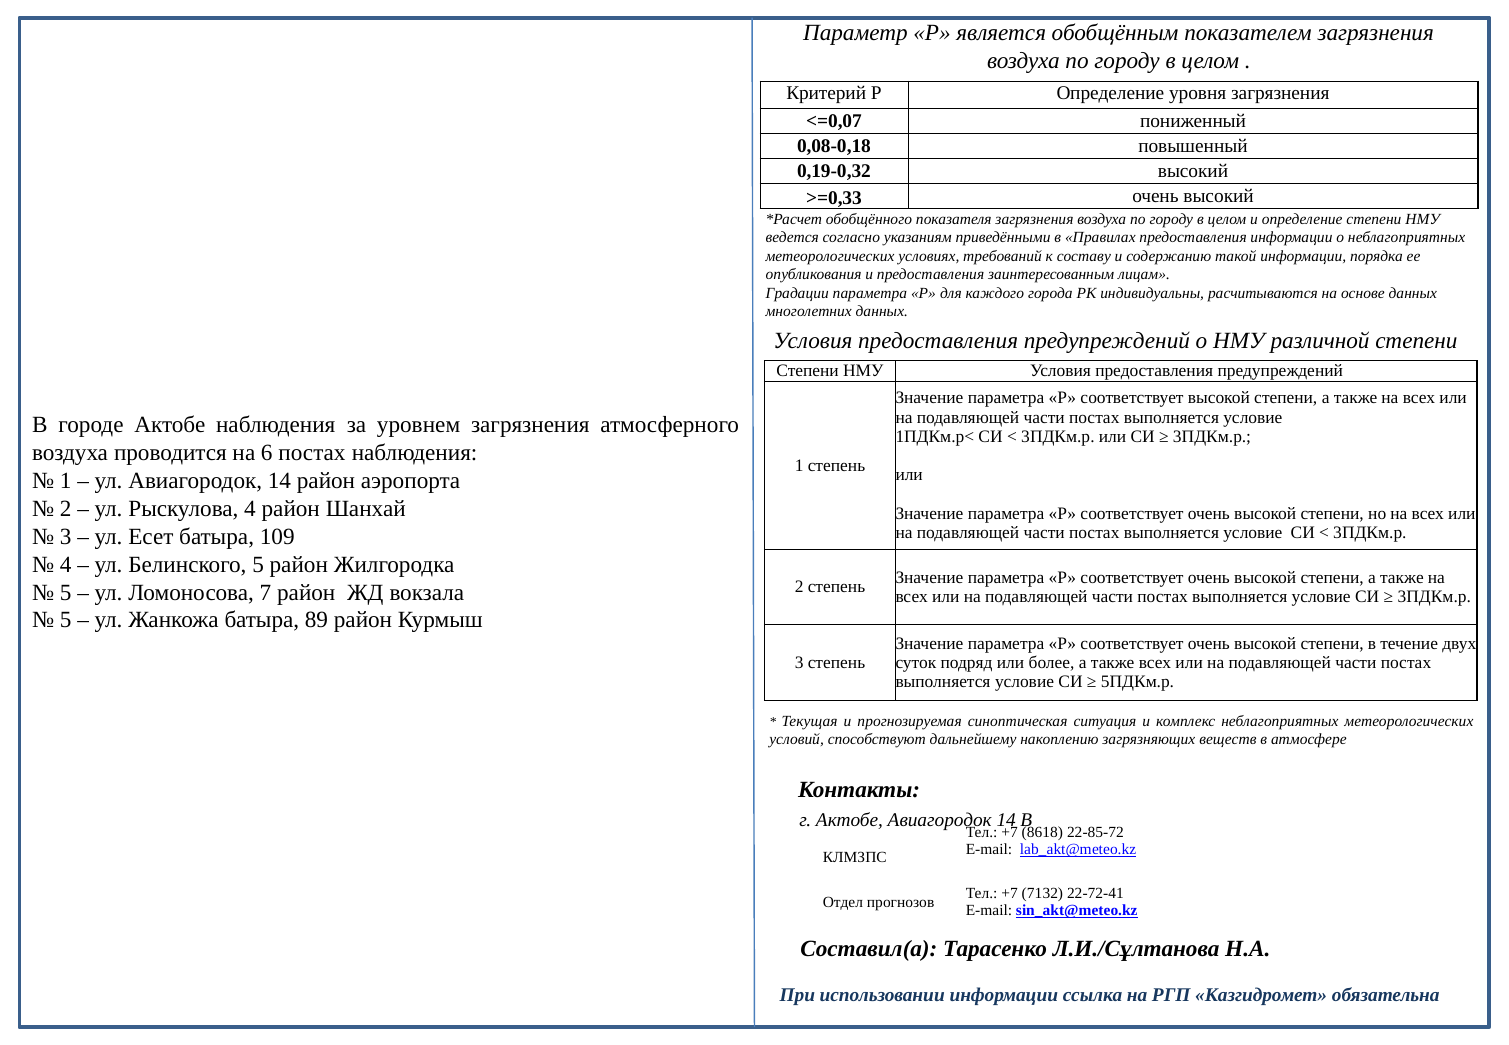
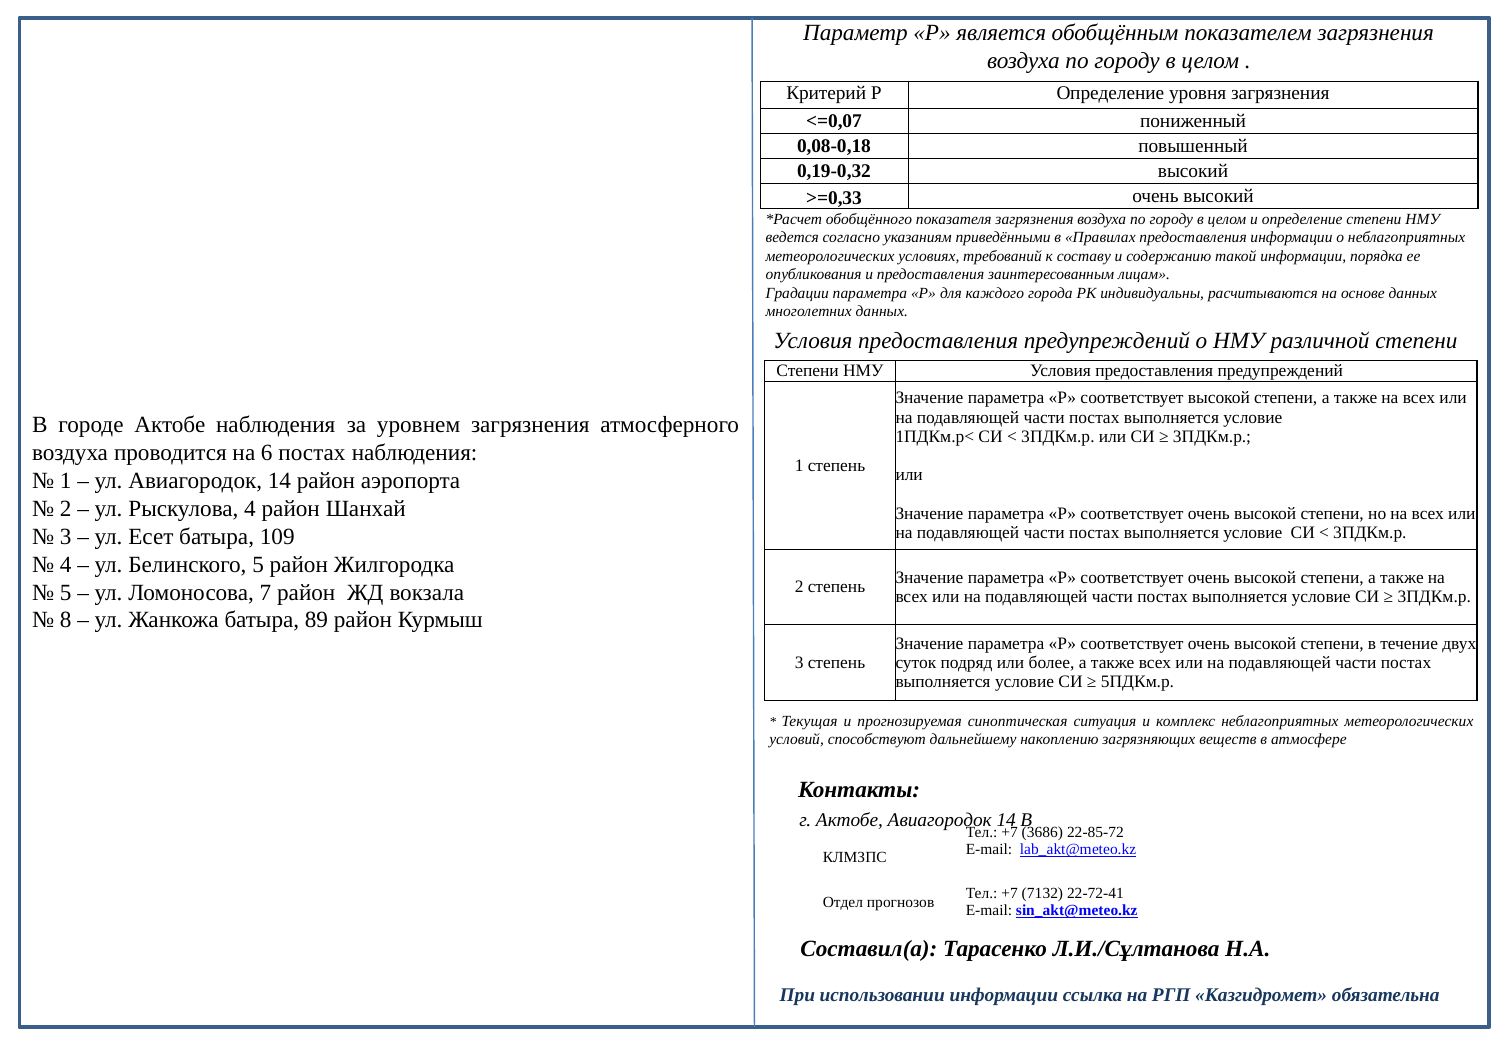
5: 5 -> 8 (66, 620)
8618: 8618 -> 3686 (1042, 832)
